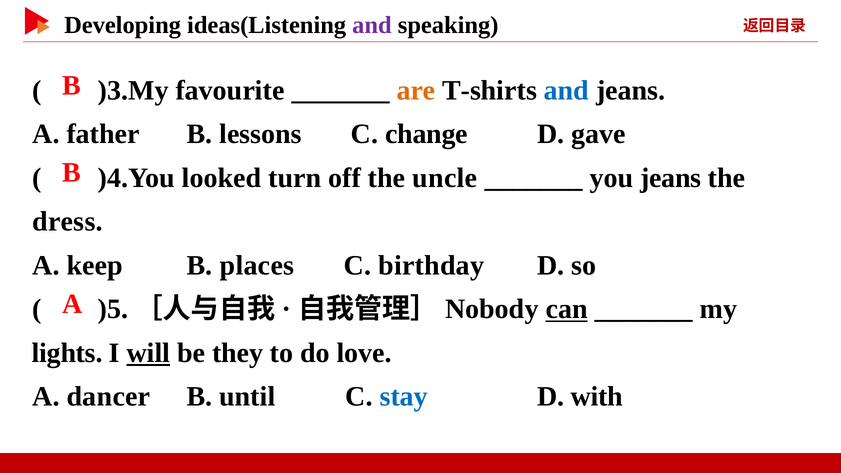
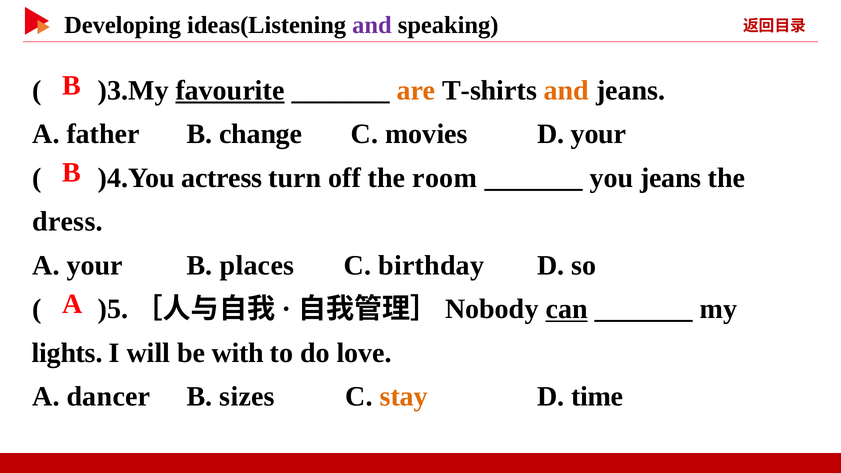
favourite underline: none -> present (230, 91)
and colour: blue -> orange (566, 91)
lessons: lessons -> change (261, 134)
change: change -> movies (426, 134)
D gave: gave -> your (599, 134)
looked: looked -> actress (222, 178)
uncle: uncle -> room (445, 178)
A keep: keep -> your (95, 265)
will underline: present -> none (148, 353)
they: they -> with (238, 353)
until: until -> sizes (247, 397)
stay colour: blue -> orange (404, 397)
with: with -> time (597, 397)
